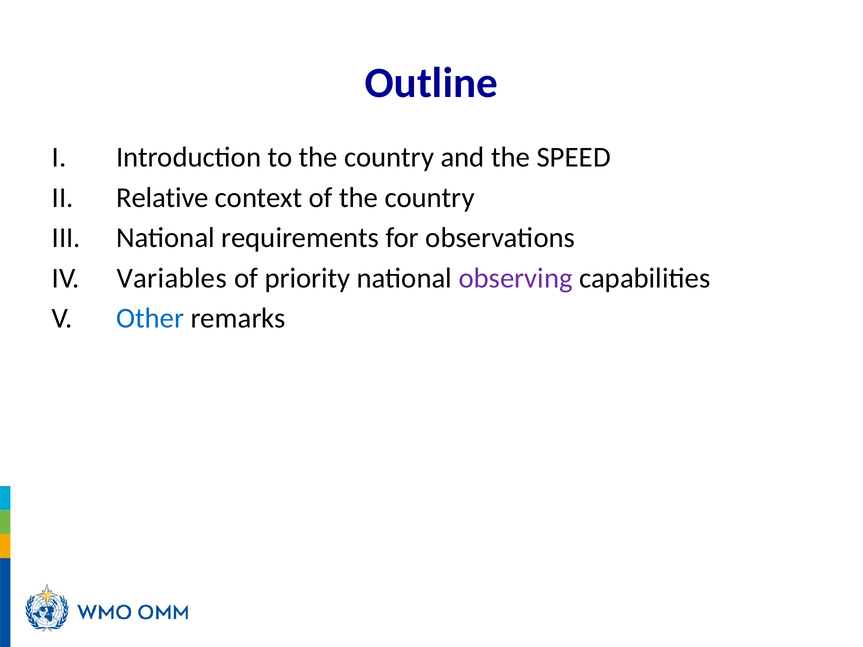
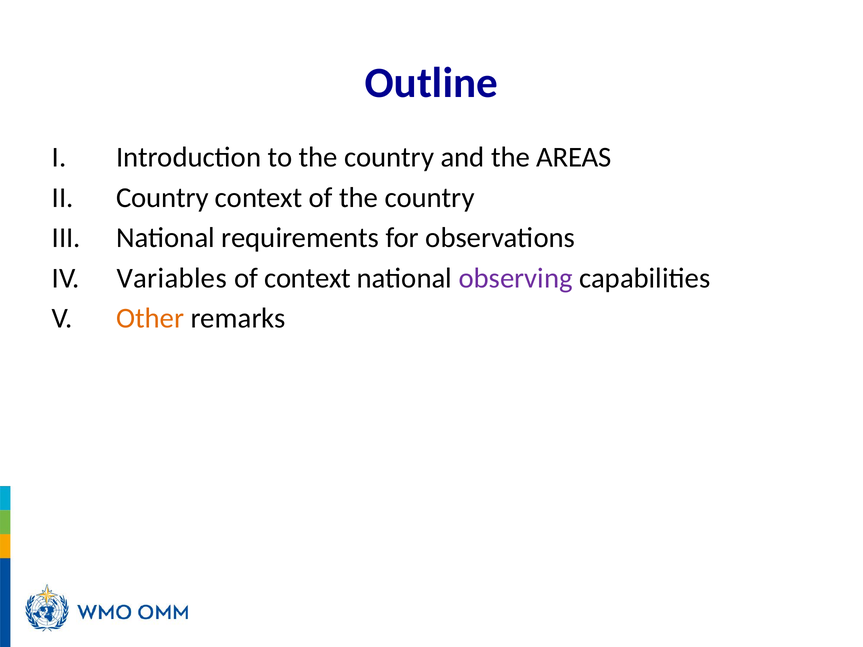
SPEED: SPEED -> AREAS (574, 157)
Relative: Relative -> Country (162, 198)
of priority: priority -> context (308, 278)
Other colour: blue -> orange (150, 318)
